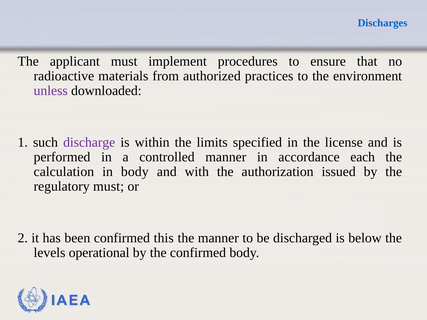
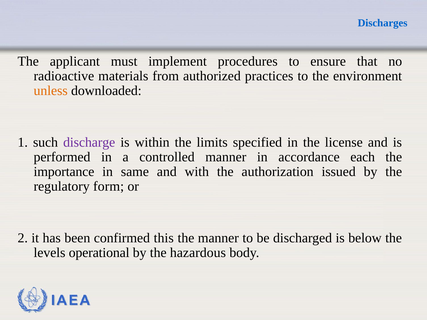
unless colour: purple -> orange (51, 91)
calculation: calculation -> importance (64, 172)
in body: body -> same (135, 172)
regulatory must: must -> form (109, 187)
the confirmed: confirmed -> hazardous (198, 253)
